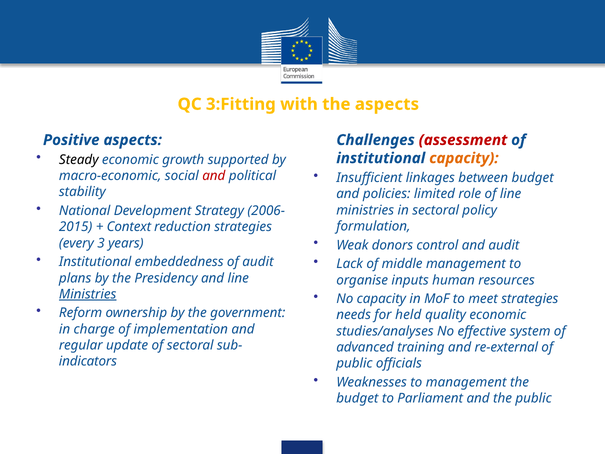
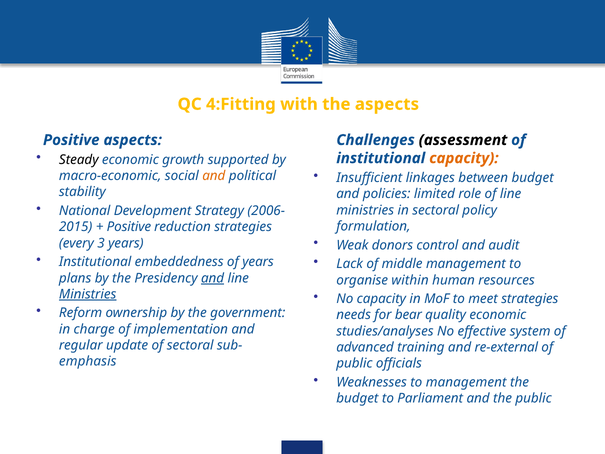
3:Fitting: 3:Fitting -> 4:Fitting (241, 104)
assessment colour: red -> black (463, 140)
and colour: red -> orange (214, 176)
Context: Context -> Positive (129, 227)
of audit: audit -> years (258, 262)
and underline: none -> present (213, 278)
inputs: inputs -> within (410, 280)
held: held -> bear (408, 315)
indicators: indicators -> emphasis (88, 361)
